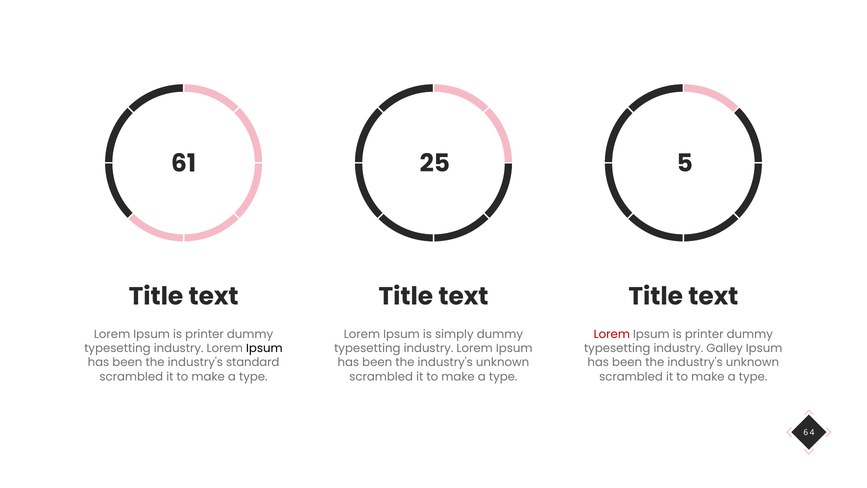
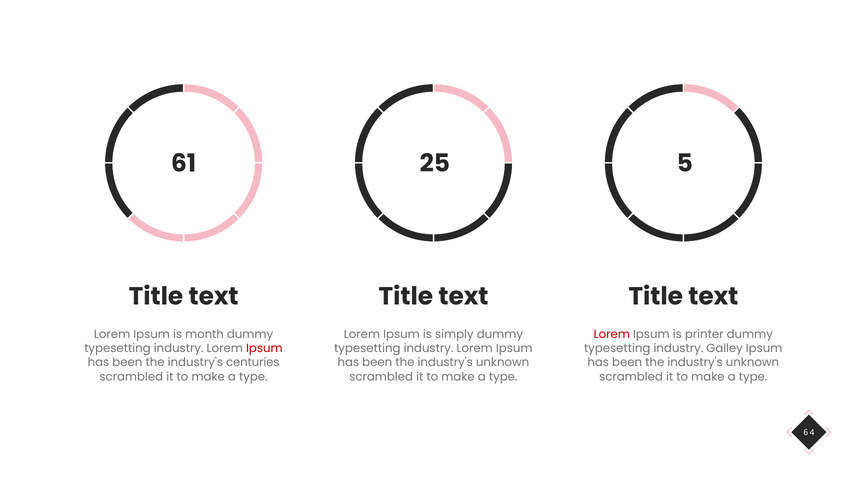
printer: printer -> month (205, 334)
Ipsum colour: black -> red (264, 348)
standard: standard -> centuries (253, 362)
